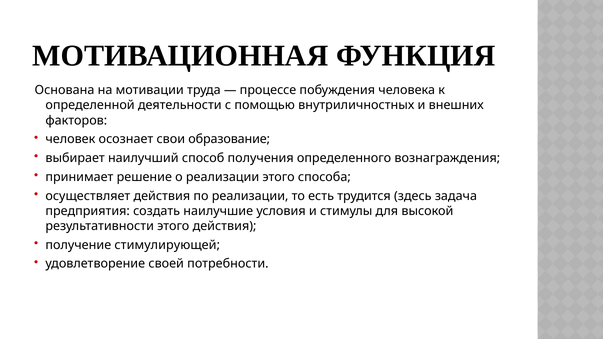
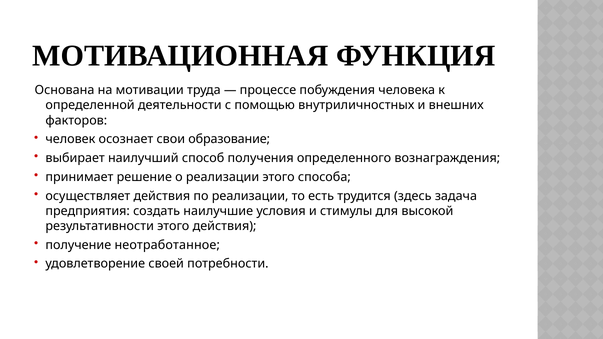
стимулирующей: стимулирующей -> неотработанное (167, 245)
